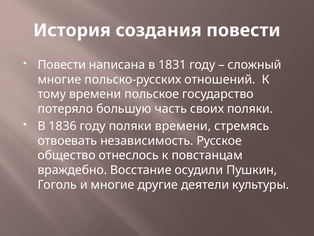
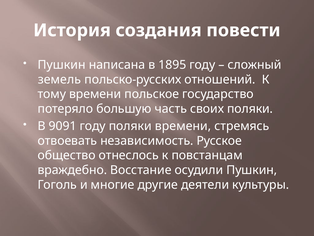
Повести: Повести -> Пушкин (62, 65)
1831: 1831 -> 1895 (172, 65)
многие: многие -> земель (59, 79)
1836: 1836 -> 9091 (63, 126)
